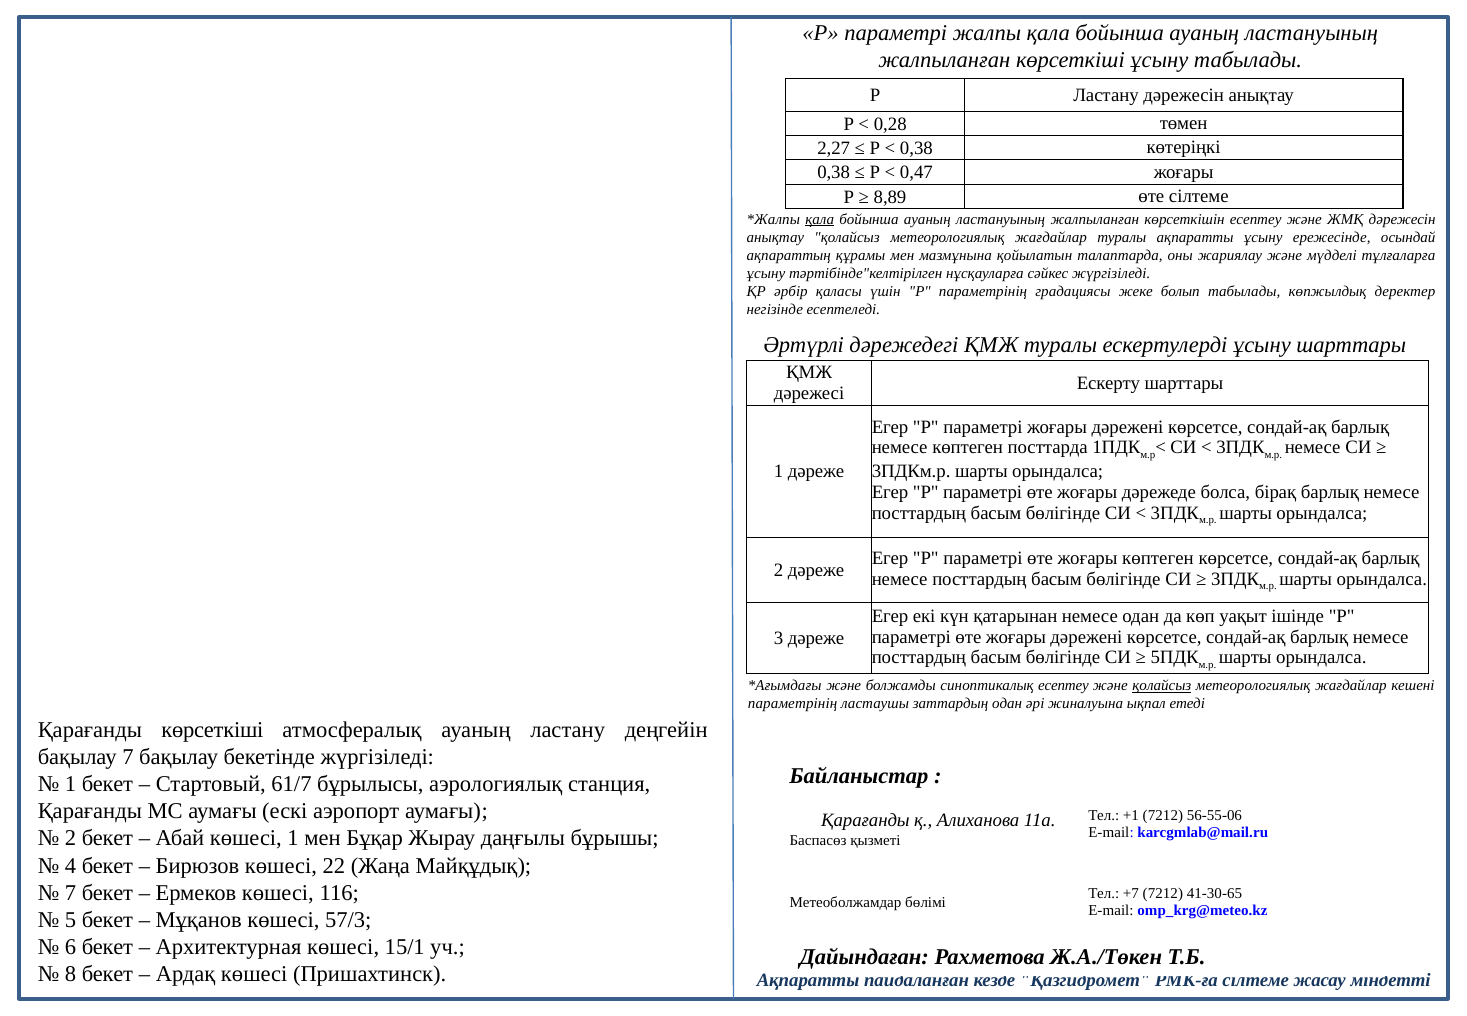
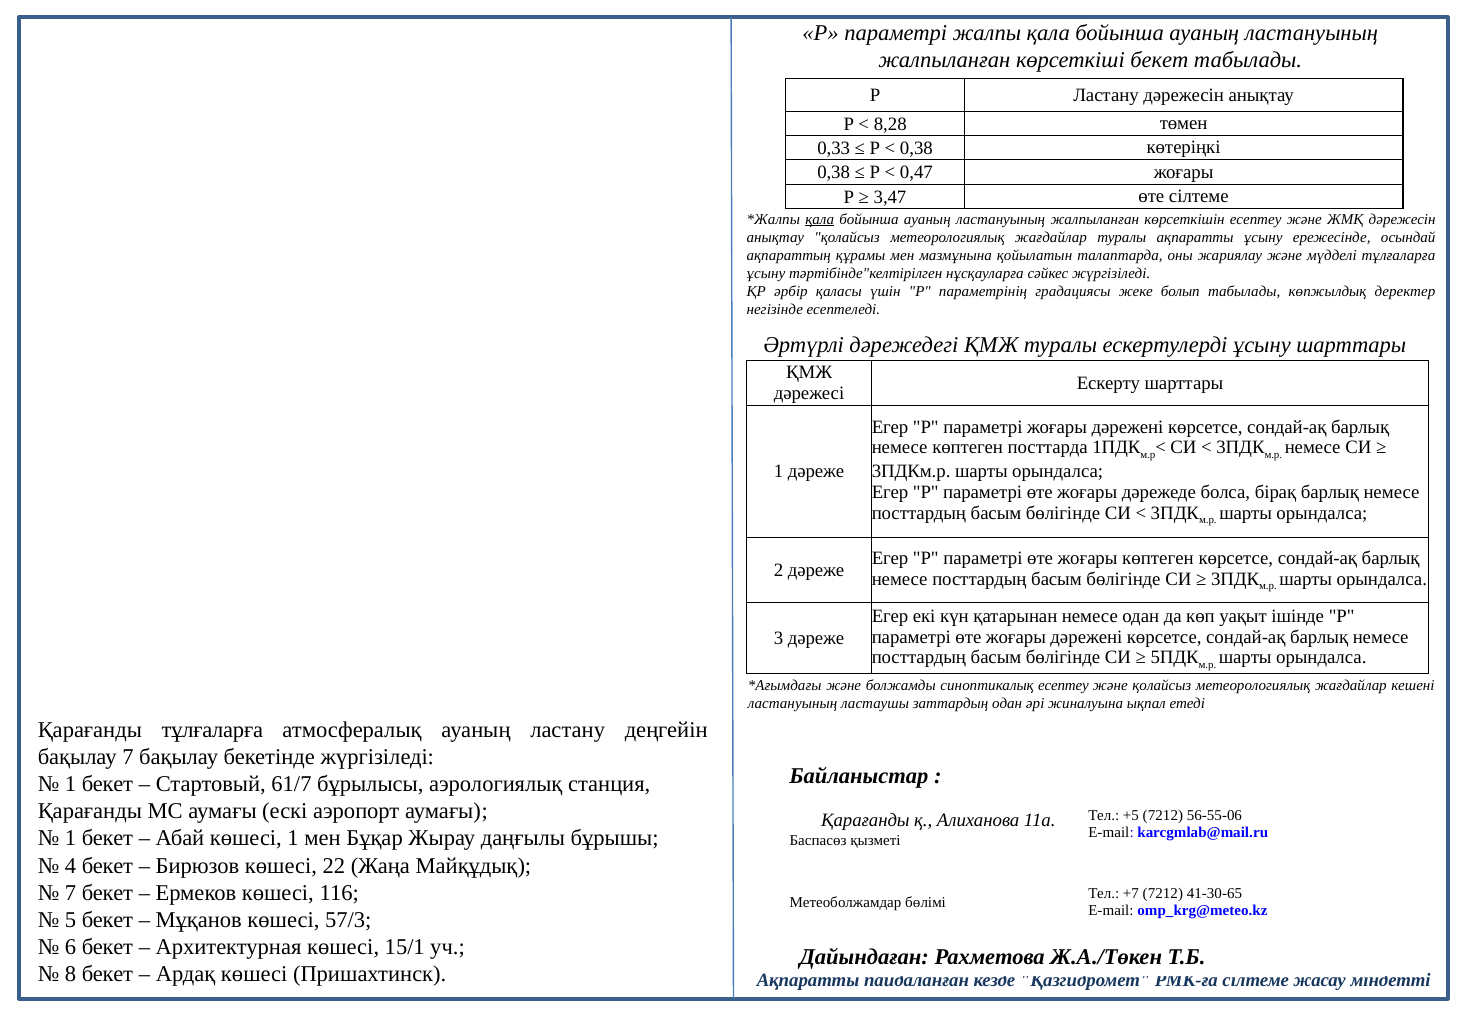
көрсеткіші ұсыну: ұсыну -> бекет (1159, 60)
0,28: 0,28 -> 8,28 (890, 124)
2,27: 2,27 -> 0,33 (834, 148)
8,89: 8,89 -> 3,47 (890, 197)
қолайсыз underline: present -> none (1162, 685)
параметрінің: параметрінің -> ластануының (793, 703)
Қарағанды көрсеткіші: көрсеткіші -> тұлғаларға (212, 730)
+1: +1 -> +5 (1131, 815)
2: 2 -> 1 (71, 838)
